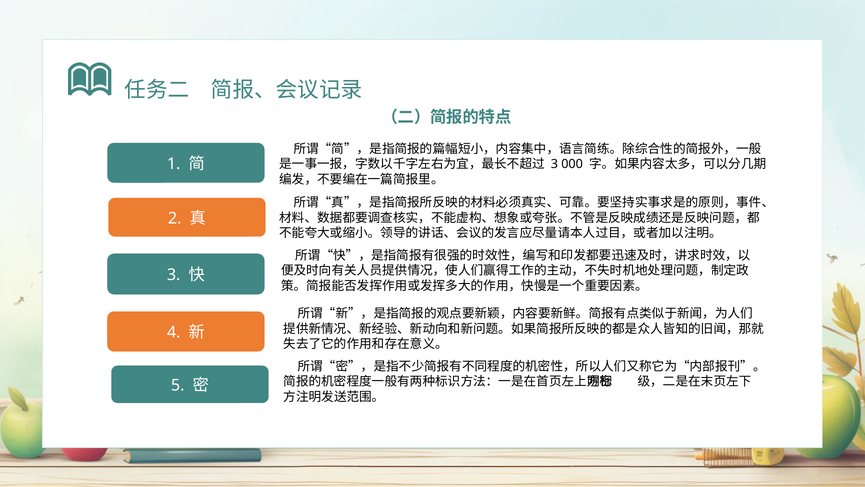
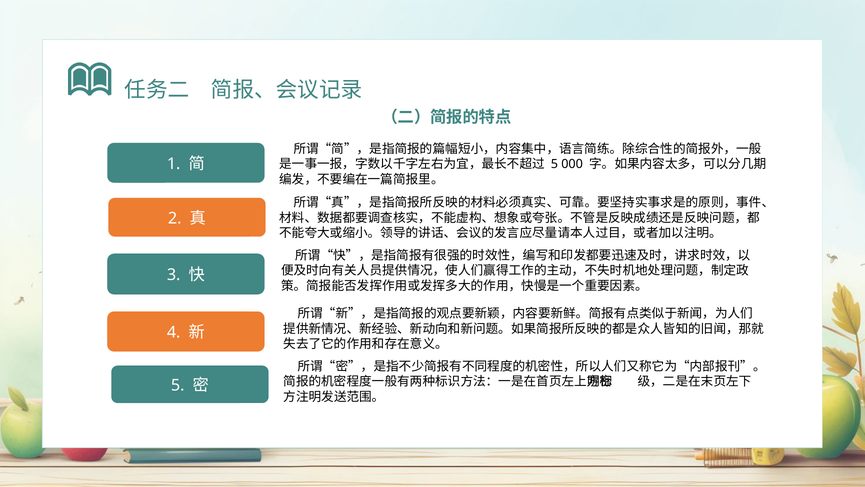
3: 3 -> 5 (554, 164)
